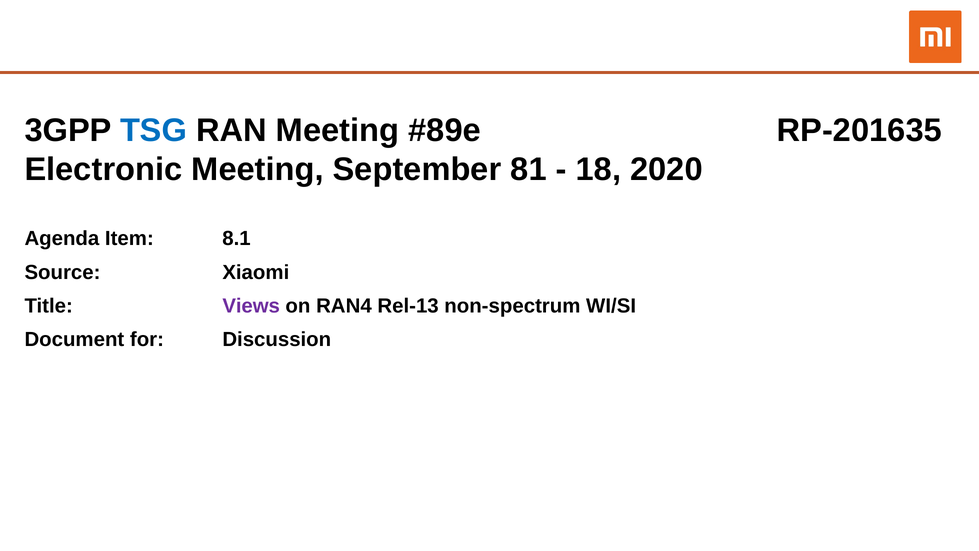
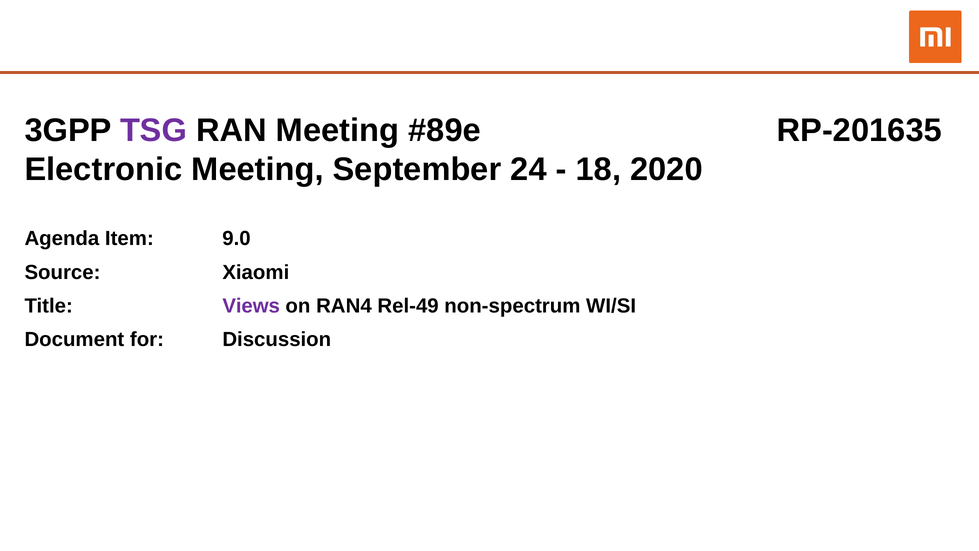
TSG colour: blue -> purple (154, 130)
81: 81 -> 24 (529, 170)
8.1: 8.1 -> 9.0 (236, 238)
Rel-13: Rel-13 -> Rel-49 (408, 306)
